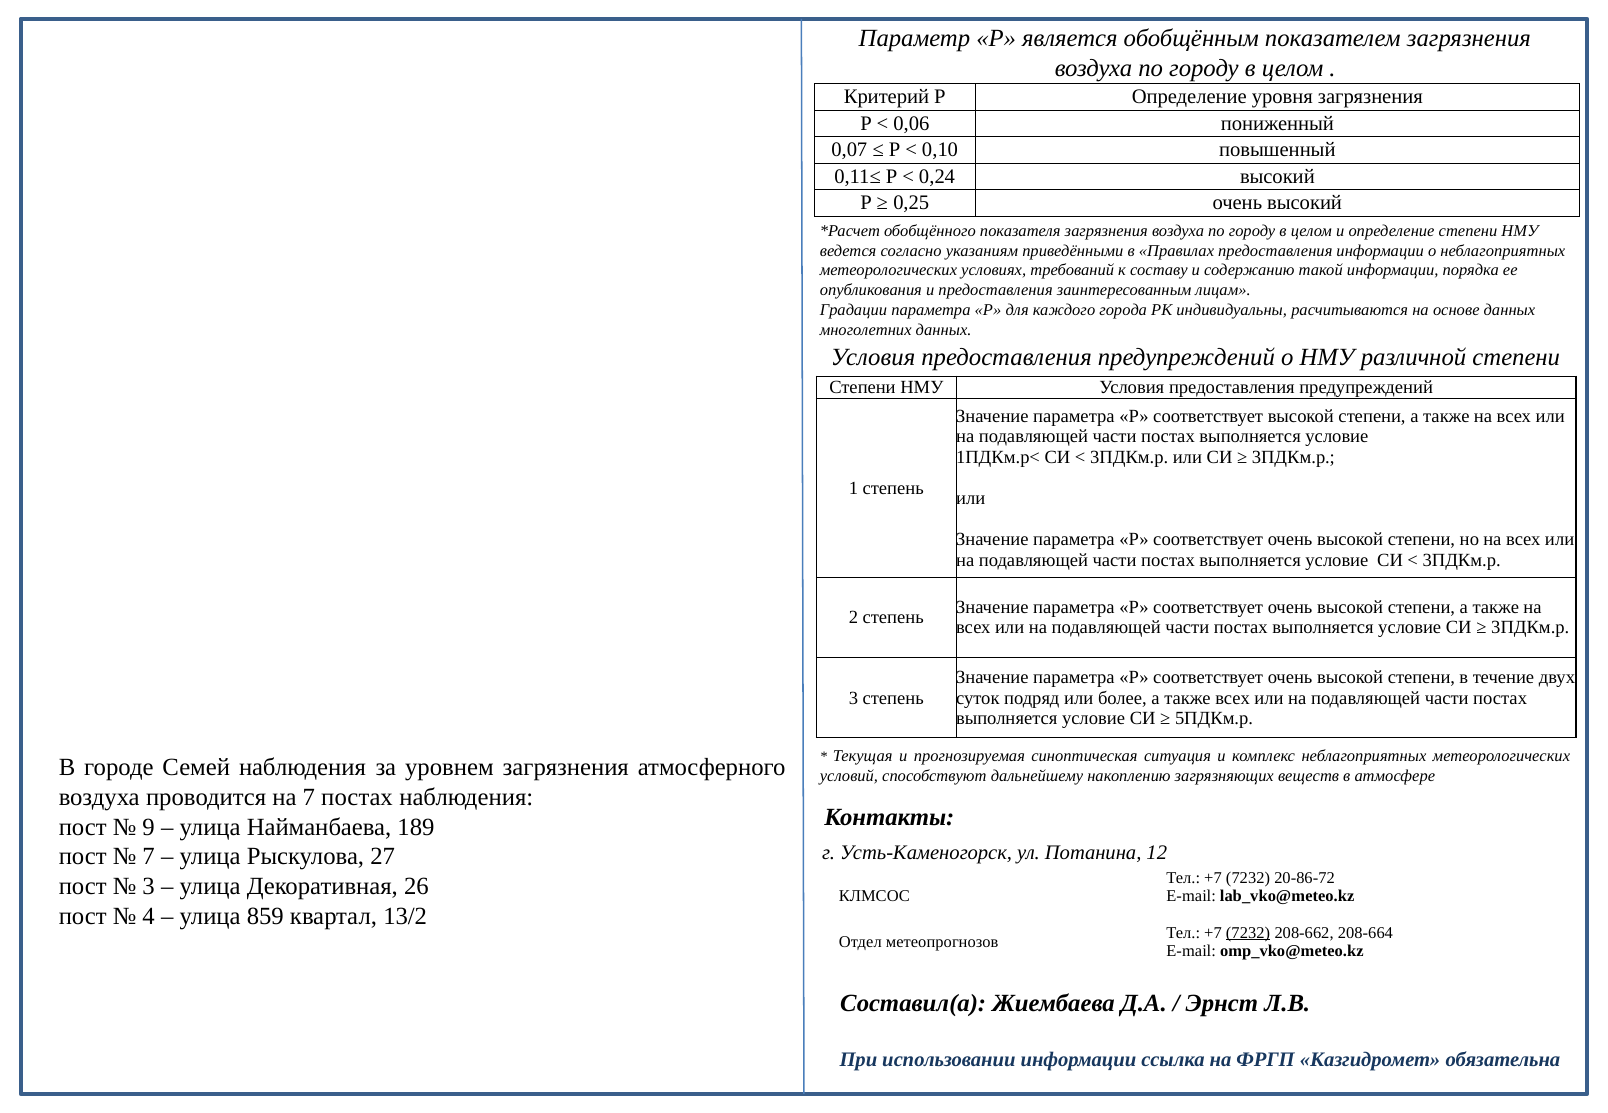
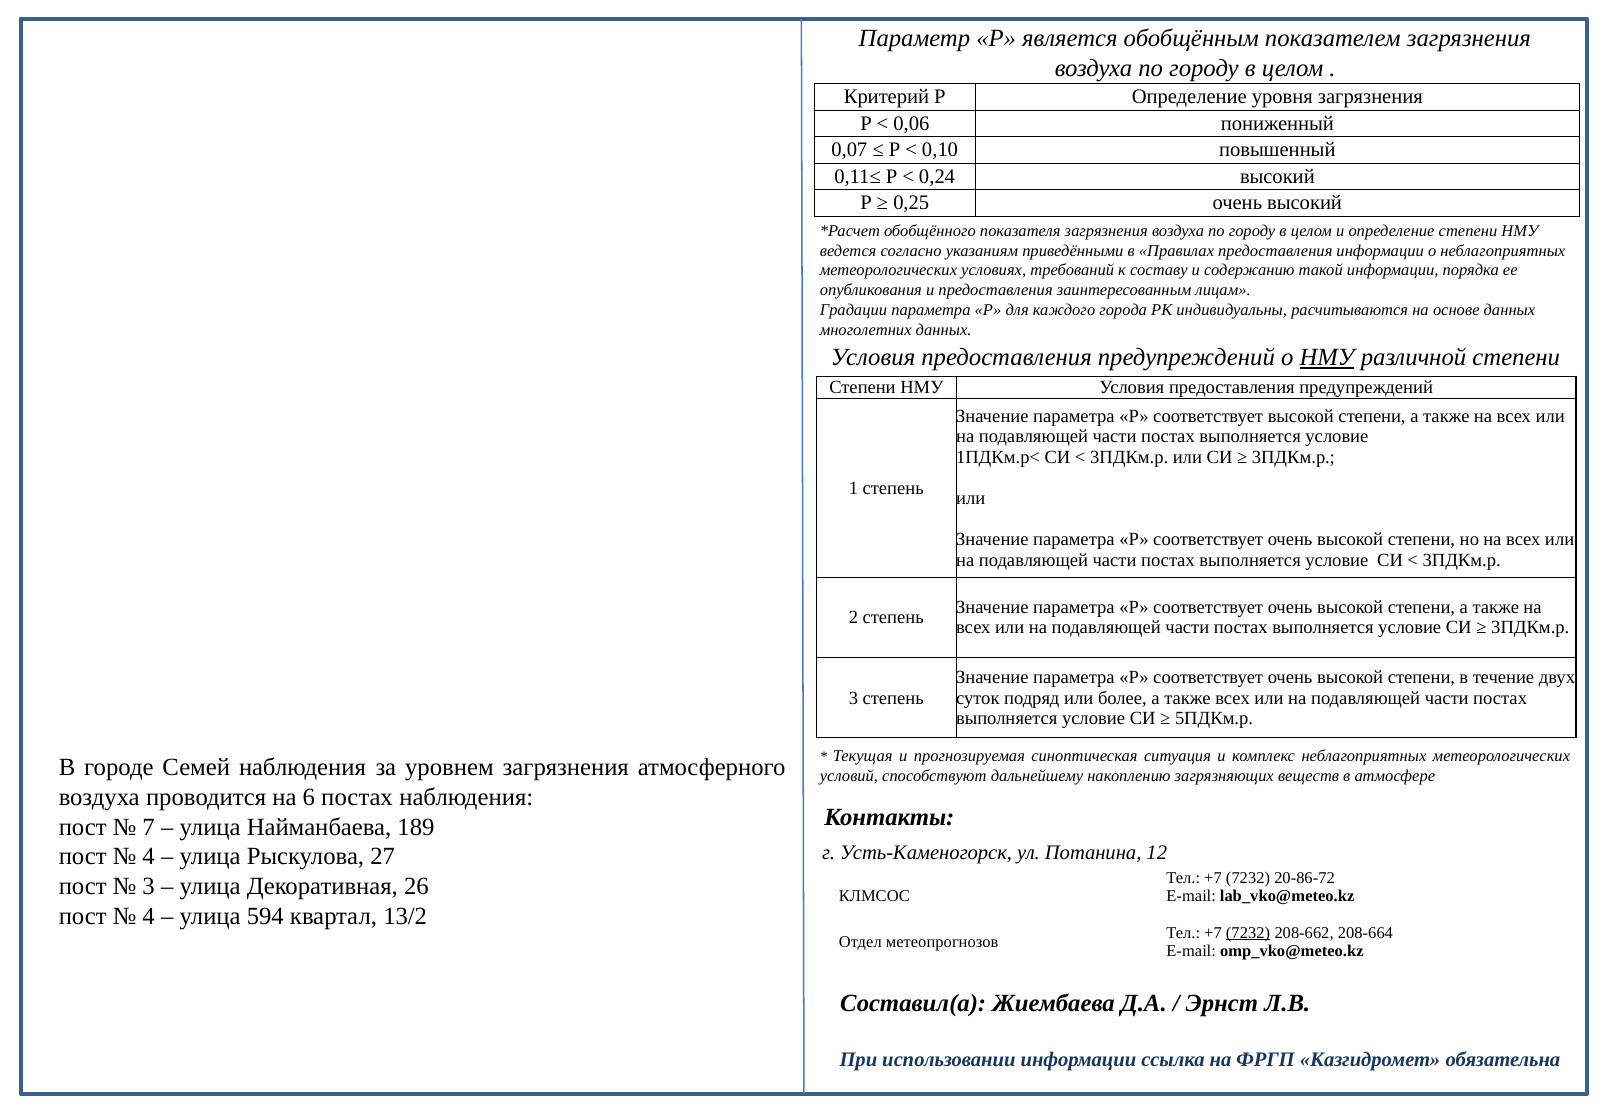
НМУ underline: none -> present (1327, 358)
на 7: 7 -> 6 (309, 797)
9: 9 -> 7 (149, 827)
7: 7 -> 4 (149, 857)
859: 859 -> 594 (265, 916)
